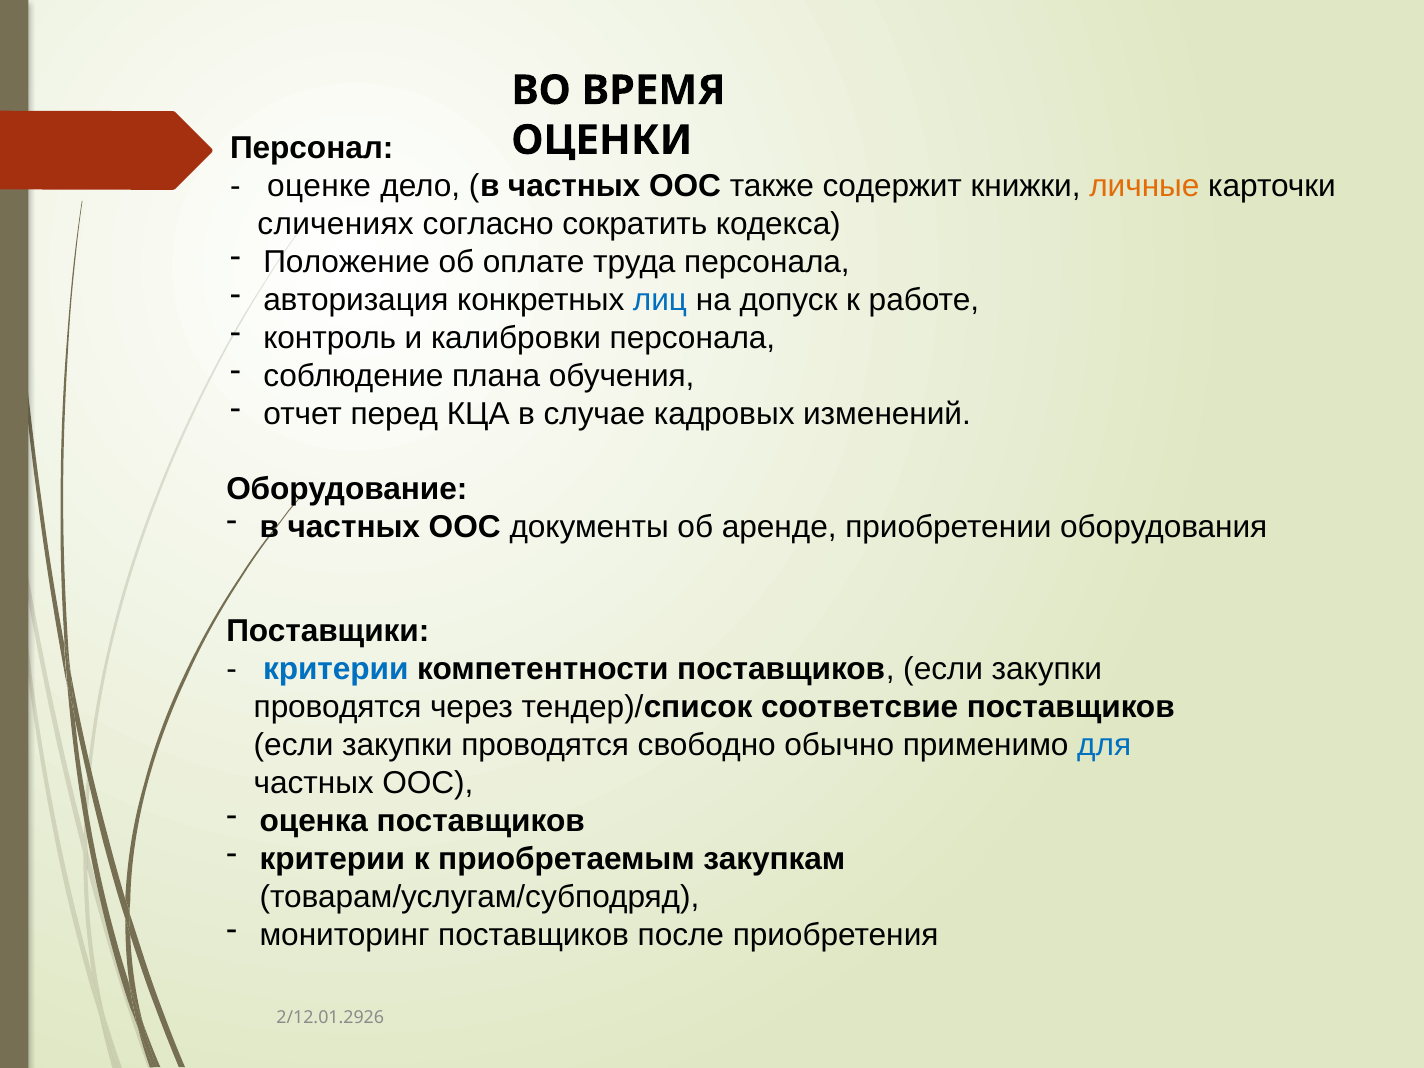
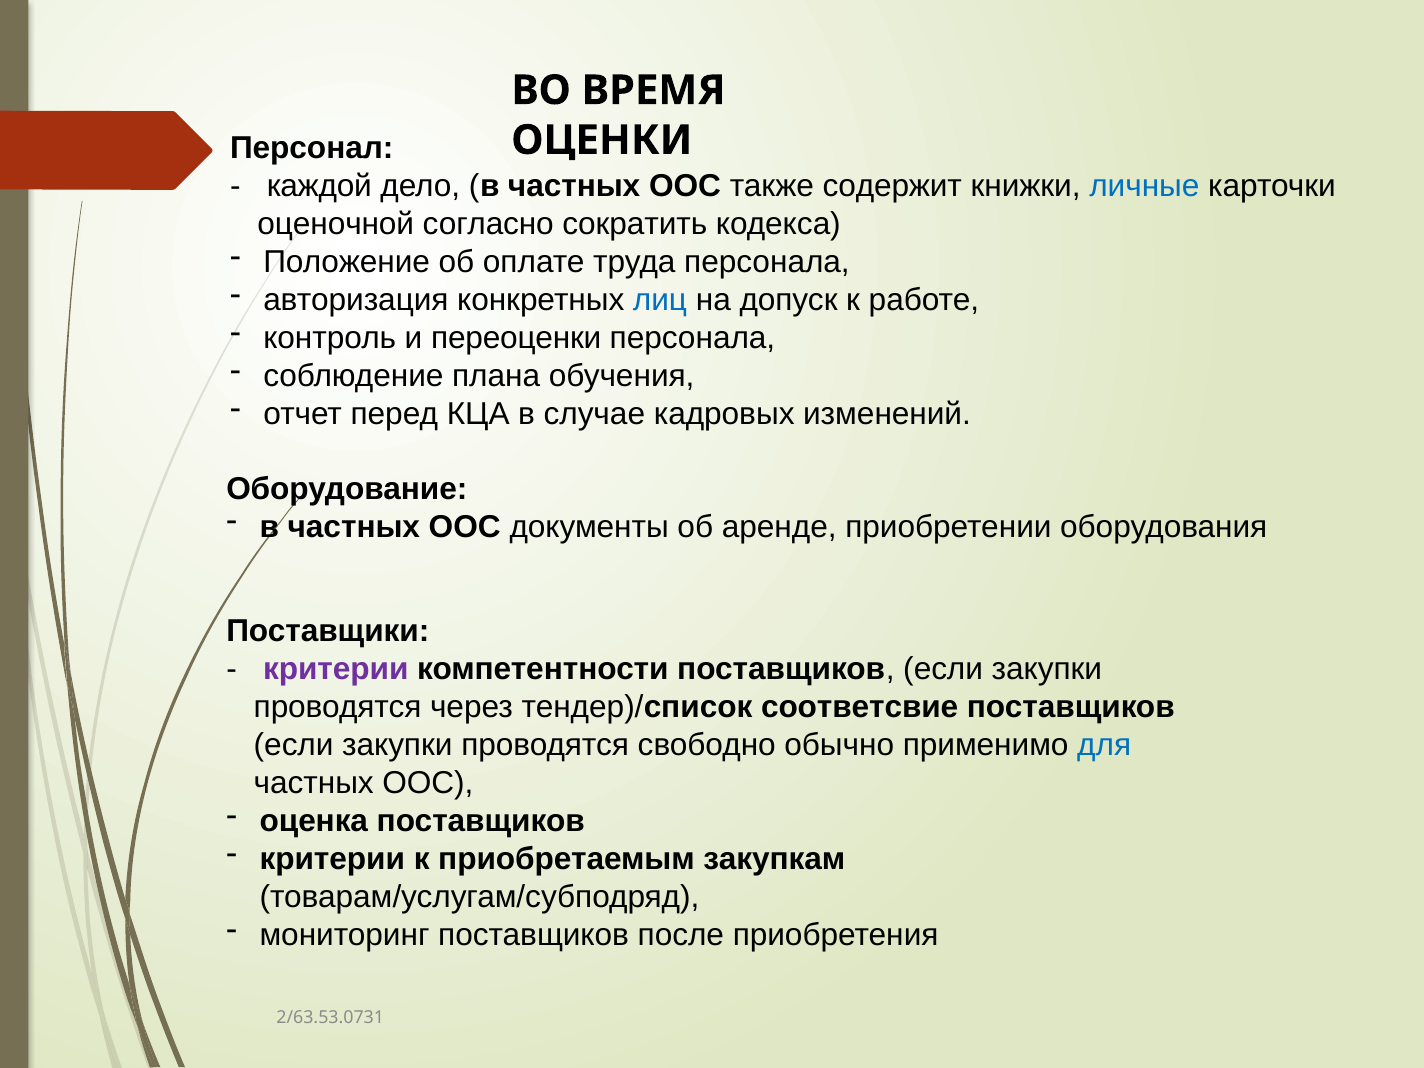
оценке: оценке -> каждой (319, 186)
личные colour: orange -> blue (1144, 186)
сличениях: сличениях -> оценочной (336, 224)
калибровки: калибровки -> переоценки (516, 338)
критерии colour: blue -> purple (336, 669)
2/12.01.2926: 2/12.01.2926 -> 2/63.53.0731 (330, 1018)
